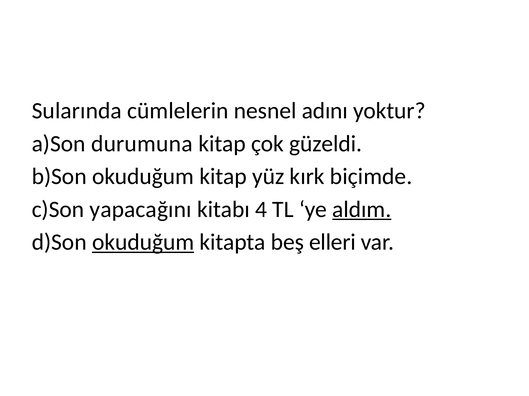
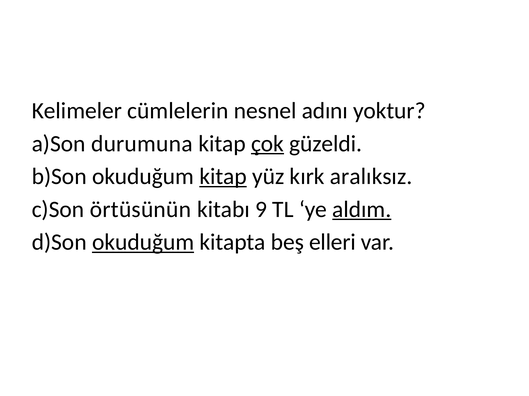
Sularında: Sularında -> Kelimeler (77, 111)
çok underline: none -> present (268, 144)
kitap underline: none -> present (223, 177)
biçimde: biçimde -> aralıksız (371, 177)
yapacağını: yapacağını -> örtüsünün (141, 210)
4: 4 -> 9 (261, 210)
